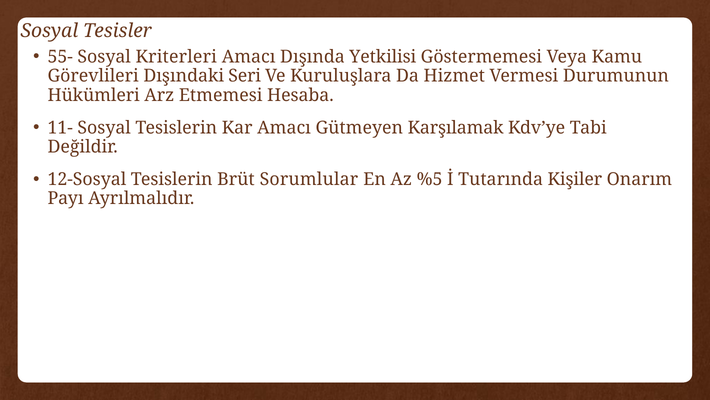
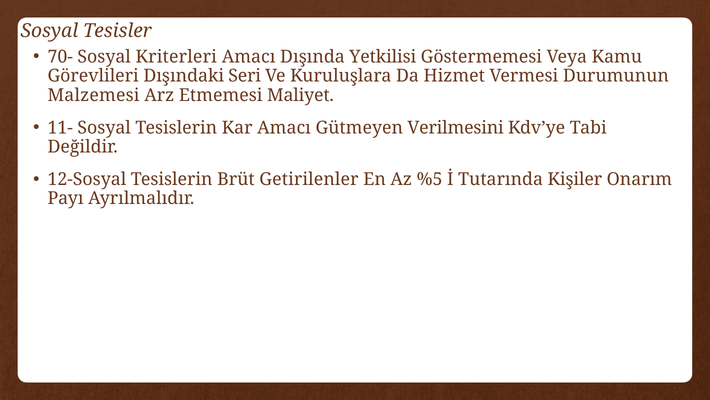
55-: 55- -> 70- (60, 57)
Hükümleri: Hükümleri -> Malzemesi (94, 95)
Hesaba: Hesaba -> Maliyet (300, 95)
Karşılamak: Karşılamak -> Verilmesini (456, 128)
Sorumlular: Sorumlular -> Getirilenler (309, 179)
